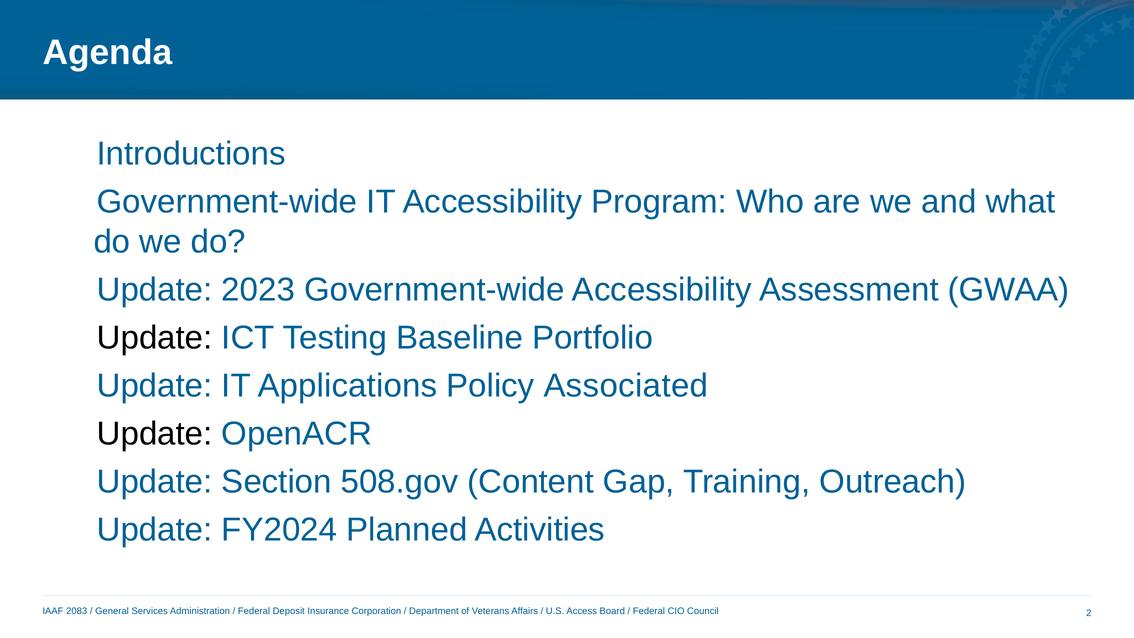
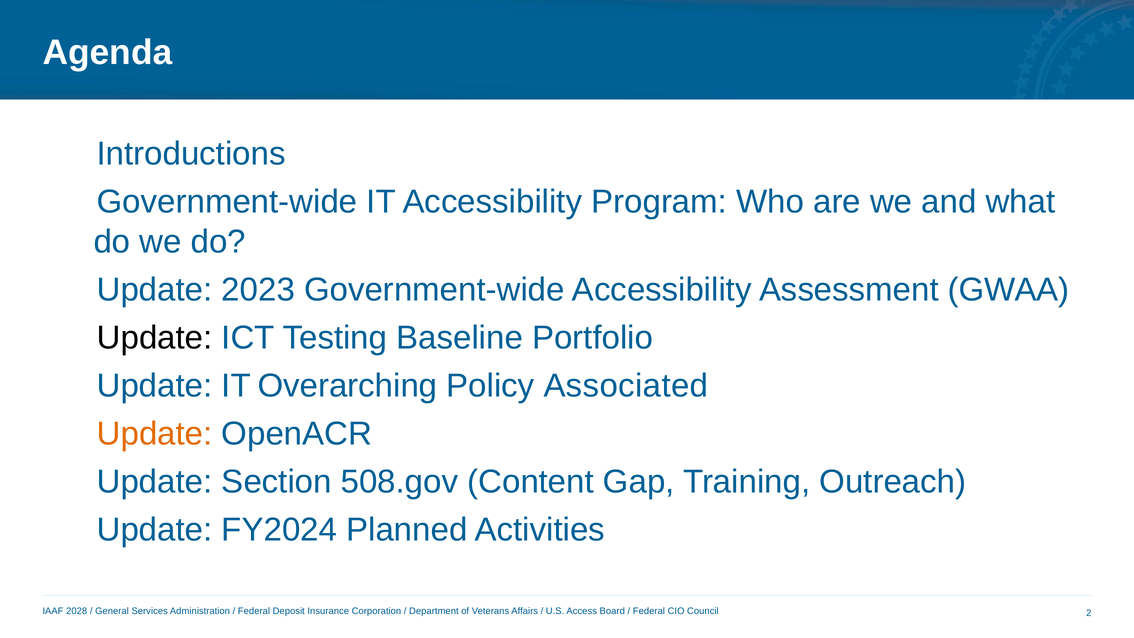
Applications: Applications -> Overarching (347, 386)
Update colour: black -> orange (155, 434)
2083: 2083 -> 2028 (77, 611)
